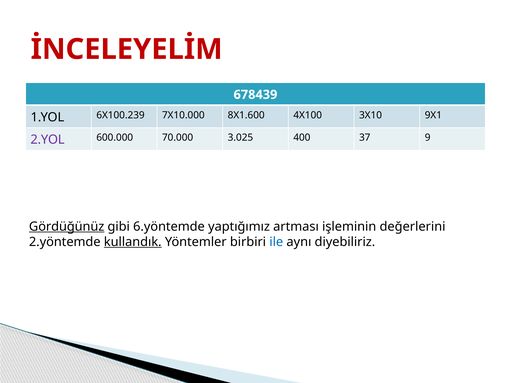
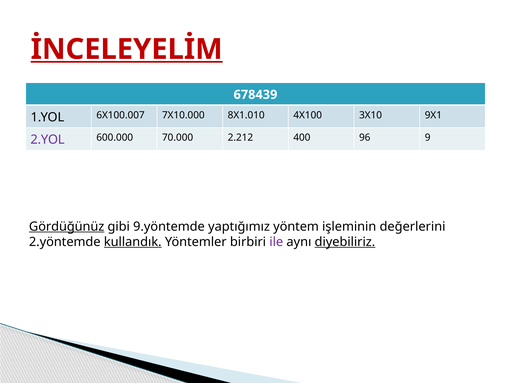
İNCELEYELİM underline: none -> present (127, 49)
6X100.239: 6X100.239 -> 6X100.007 (120, 115)
8X1.600: 8X1.600 -> 8X1.010 (246, 115)
3.025: 3.025 -> 2.212 (240, 138)
37: 37 -> 96 (365, 138)
6.yöntemde: 6.yöntemde -> 9.yöntemde (169, 227)
artması: artması -> yöntem (296, 227)
ile colour: blue -> purple (276, 242)
diyebiliriz underline: none -> present (345, 242)
